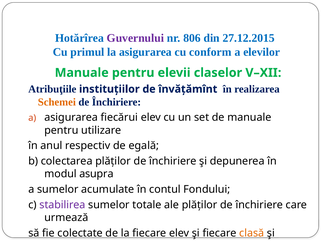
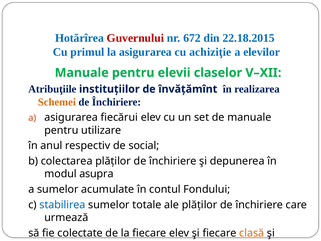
Guvernului colour: purple -> red (135, 38)
806: 806 -> 672 (192, 38)
27.12.2015: 27.12.2015 -> 22.18.2015 (249, 38)
conform: conform -> achiziţie (210, 52)
egală: egală -> social (144, 146)
stabilirea colour: purple -> blue (62, 205)
